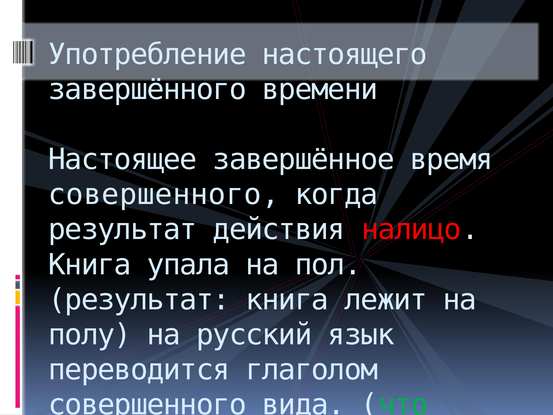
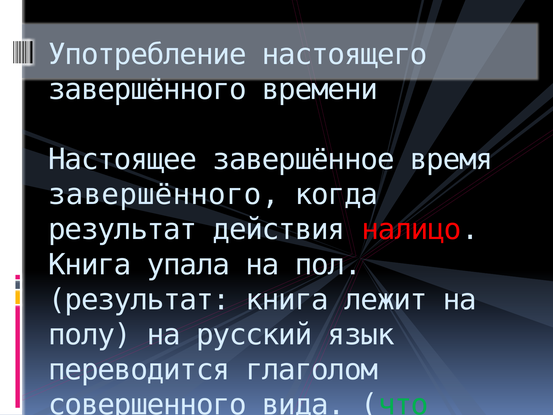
совершенного: совершенного -> завершённого (164, 195)
